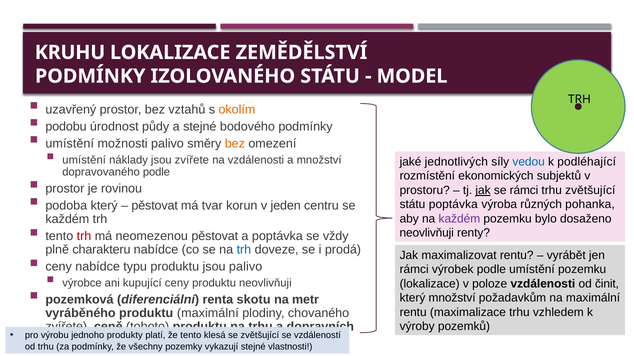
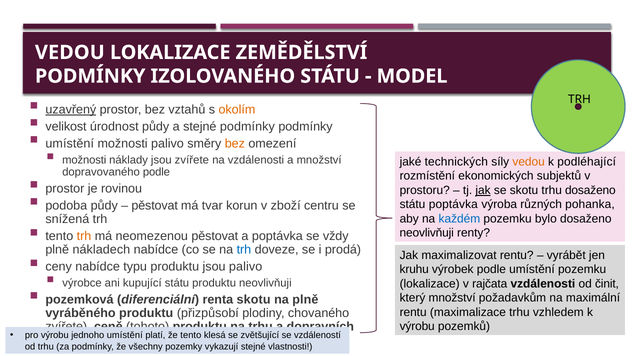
KRUHU: KRUHU -> VEDOU (70, 53)
uzavřený underline: none -> present (71, 110)
podobu: podobu -> velikost (66, 127)
stejné bodového: bodového -> podmínky (247, 127)
umístění: umístění -> možnosti (84, 160)
jednotlivých: jednotlivých -> technických (456, 162)
vedou colour: blue -> orange (529, 162)
se rámci: rámci -> skotu (524, 191)
trhu zvětšující: zvětšující -> dosaženo (590, 191)
podoba který: který -> půdy (104, 206)
jeden: jeden -> zboží (286, 206)
každém colour: purple -> blue (459, 219)
každém: každém -> snížená (67, 220)
trh colour: red -> orange (84, 237)
plně charakteru: charakteru -> nákladech (101, 250)
rámci: rámci -> kruhu (414, 270)
kupující ceny: ceny -> státu (177, 284)
poloze: poloze -> rajčata (490, 284)
na metr: metr -> plně (305, 300)
produktu maximální: maximální -> přizpůsobí (208, 314)
výroby: výroby -> výrobu (417, 327)
produkty: produkty -> umístění (125, 336)
